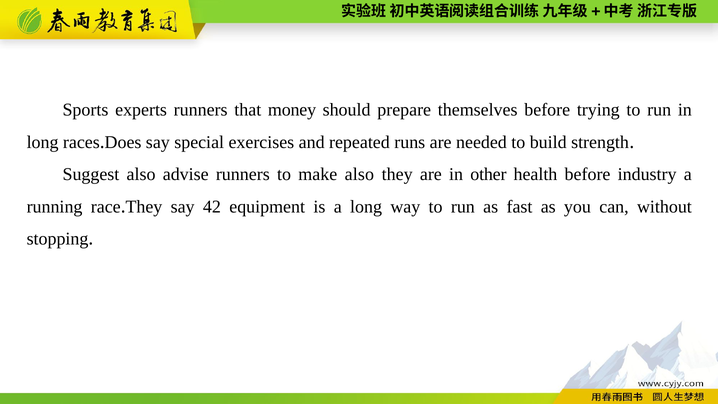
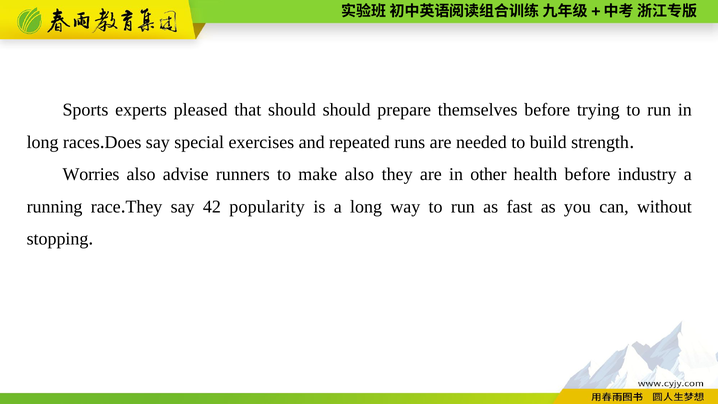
experts runners: runners -> pleased (201, 110)
that money: money -> should (292, 110)
Suggest: Suggest -> Worries (91, 174)
equipment: equipment -> popularity (267, 207)
